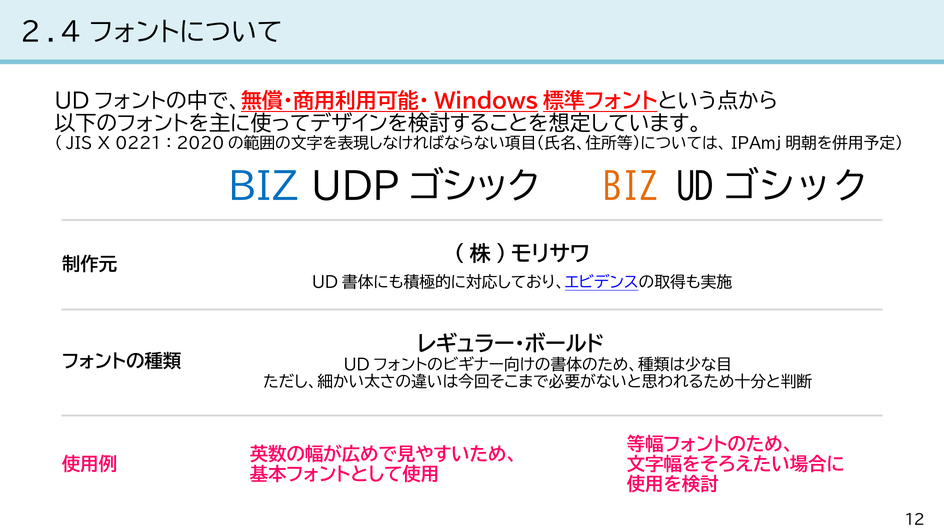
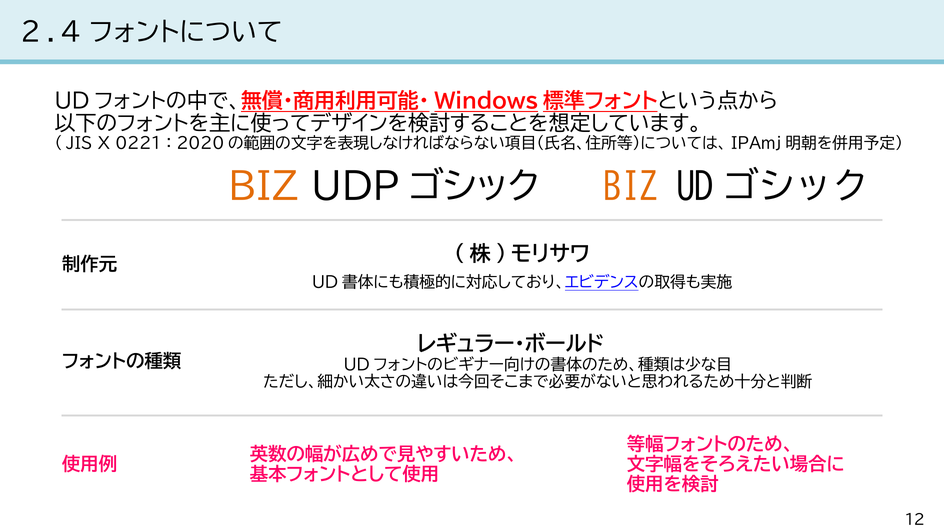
BIZ colour: blue -> orange (264, 187)
